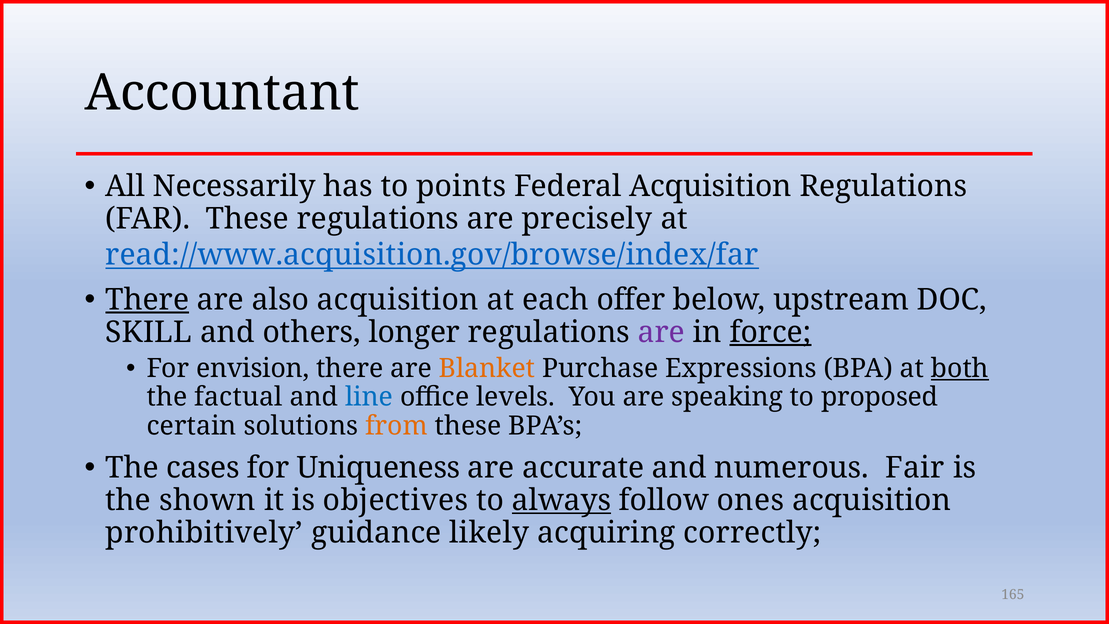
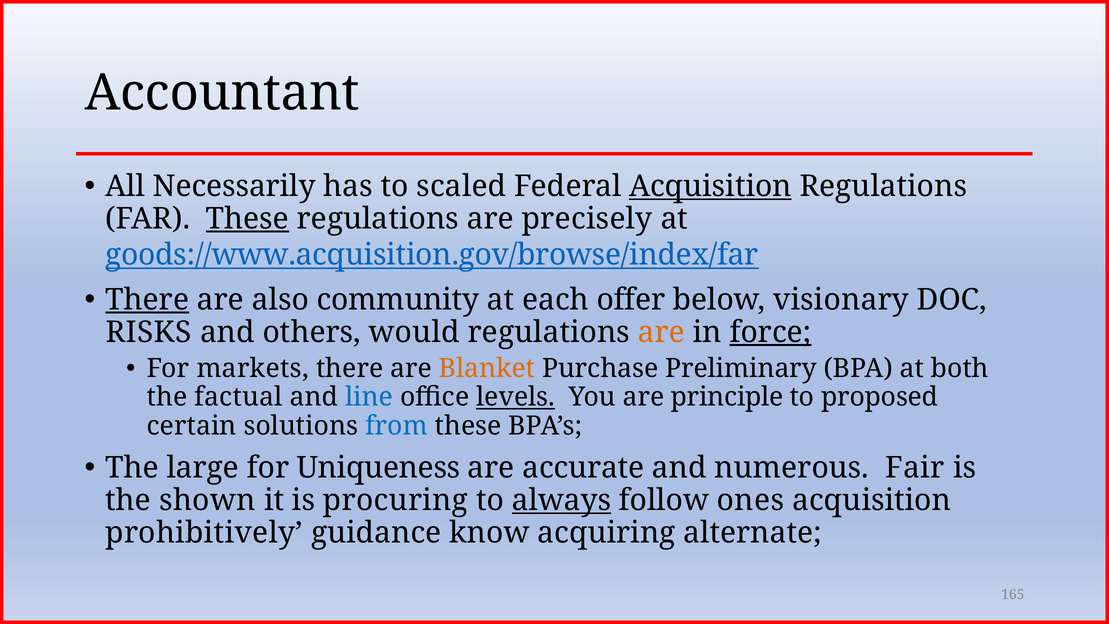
points: points -> scaled (461, 186)
Acquisition underline: none -> present (710, 186)
These underline: none -> present (247, 219)
read://www.acquisition.gov/browse/index/far: read://www.acquisition.gov/browse/index/far -> goods://www.acquisition.gov/browse/index/far (432, 255)
also acquisition: acquisition -> community (398, 300)
upstream: upstream -> visionary (841, 300)
SKILL: SKILL -> RISKS (149, 332)
longer: longer -> would (414, 332)
are colour: purple -> orange (661, 332)
envision: envision -> markets (253, 368)
Expressions: Expressions -> Preliminary (741, 368)
both underline: present -> none (960, 368)
levels underline: none -> present (516, 397)
speaking: speaking -> principle (727, 397)
from colour: orange -> blue (397, 426)
cases: cases -> large (203, 468)
objectives: objectives -> procuring (396, 500)
likely: likely -> know (489, 533)
correctly: correctly -> alternate (753, 533)
